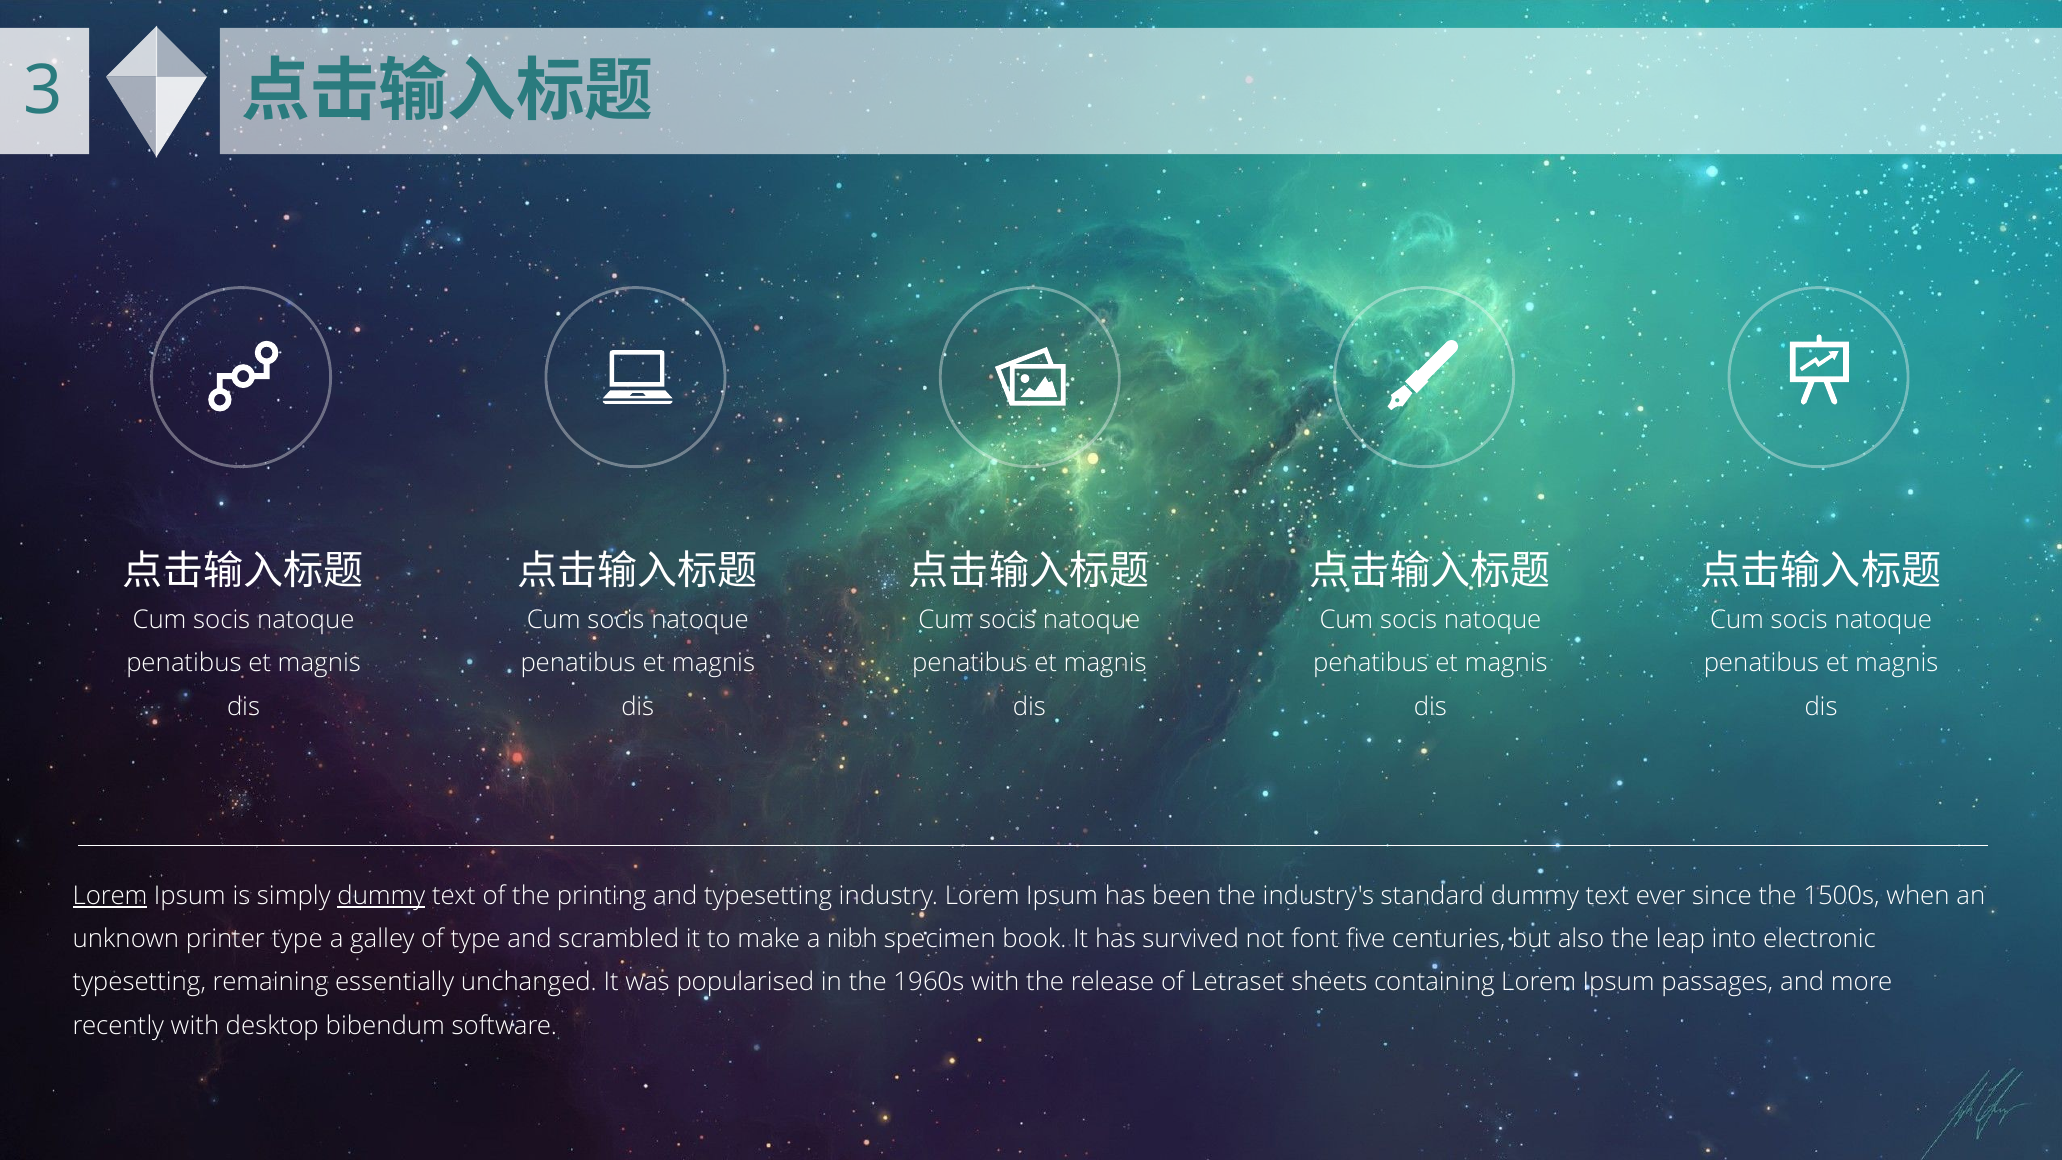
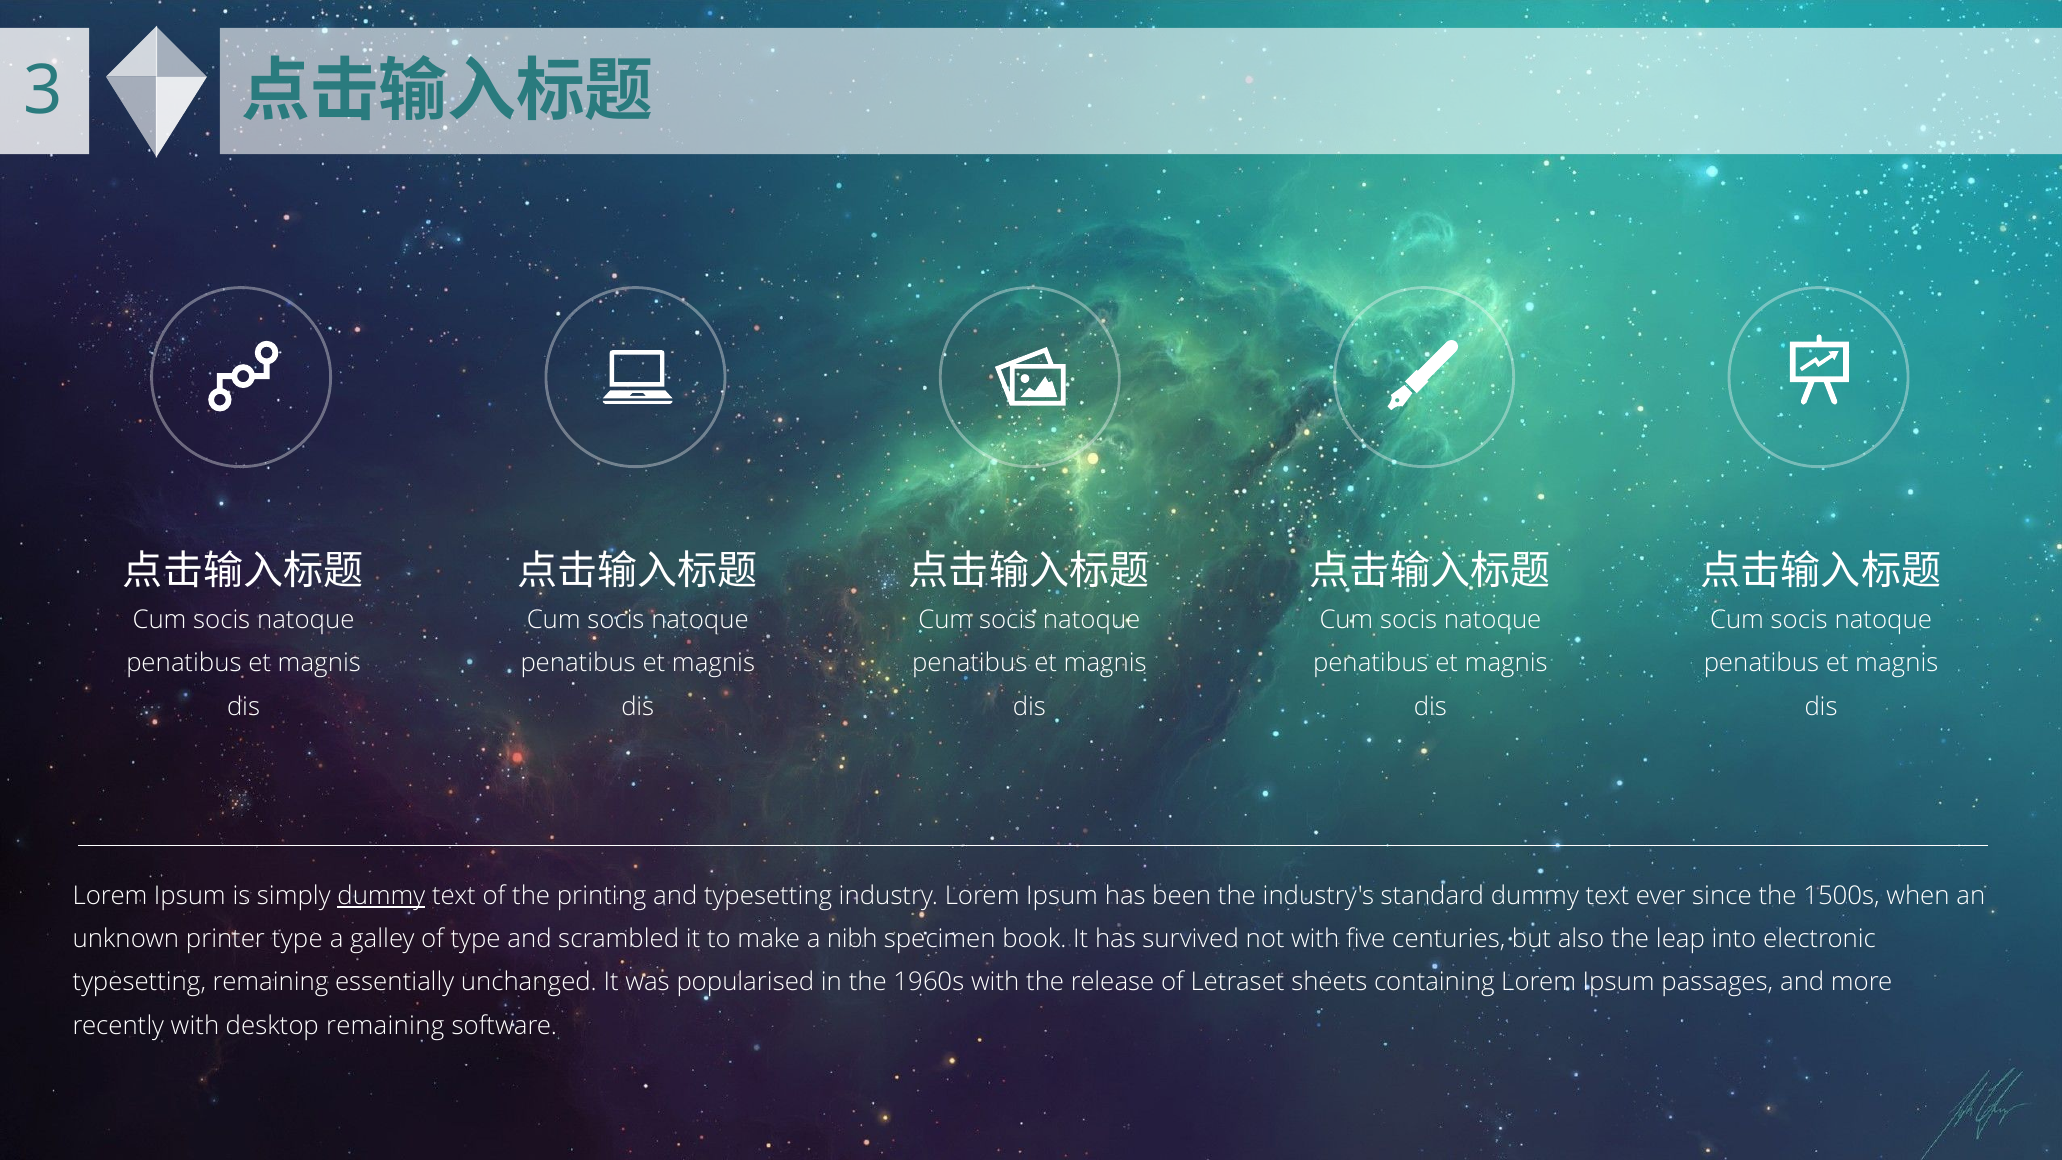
Lorem underline: present -> none (110, 896)
not font: font -> with (1315, 939)
desktop bibendum: bibendum -> remaining (385, 1026)
